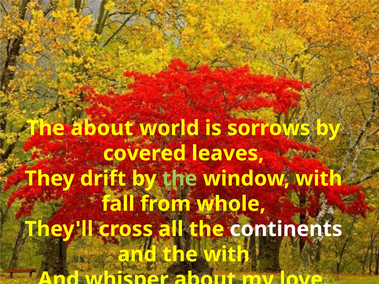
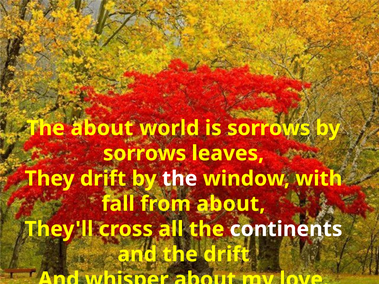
covered: covered -> sorrows (145, 154)
the colour: light green -> white (180, 179)
from whole: whole -> about (231, 204)
the with: with -> drift (226, 255)
